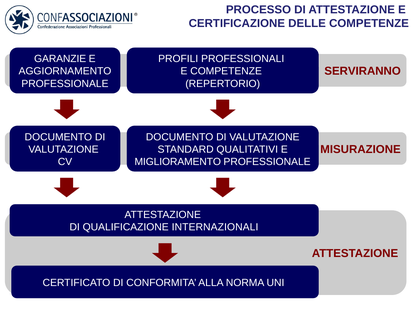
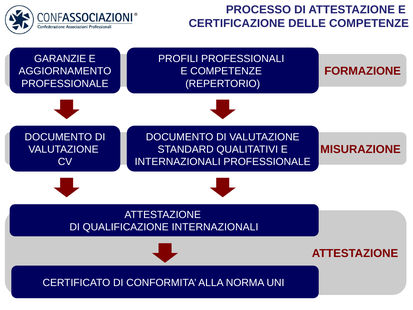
SERVIRANNO: SERVIRANNO -> FORMAZIONE (363, 71)
MIGLIORAMENTO: MIGLIORAMENTO -> INTERNAZIONALI (178, 162)
